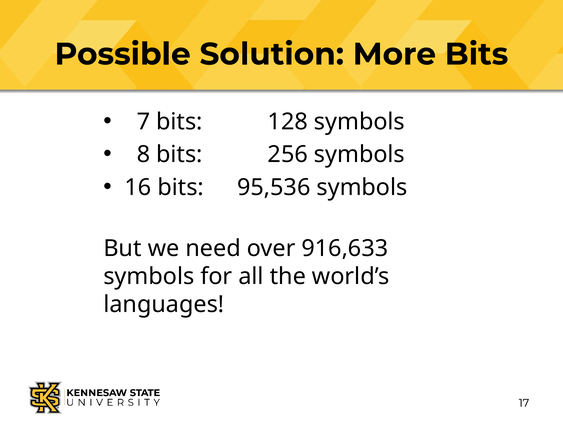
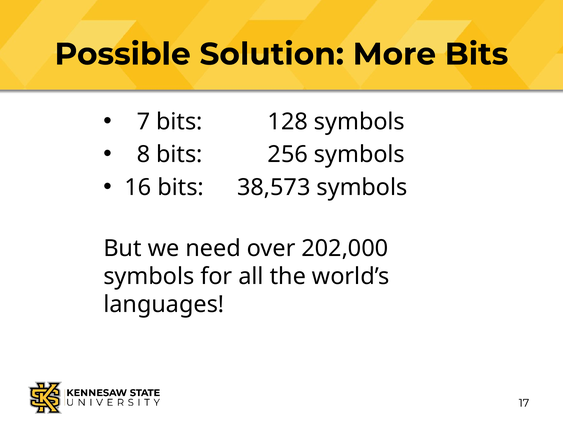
95,536: 95,536 -> 38,573 (274, 187)
916,633: 916,633 -> 202,000 (345, 248)
